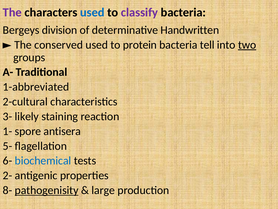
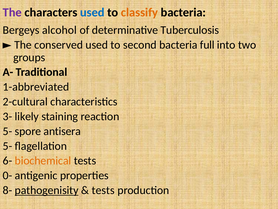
classify colour: purple -> orange (139, 12)
division: division -> alcohol (59, 30)
Handwritten: Handwritten -> Tuberculosis (190, 30)
protein: protein -> second (140, 45)
tell: tell -> full (207, 45)
two underline: present -> none (247, 45)
1-: 1- -> 5- (7, 131)
biochemical colour: blue -> orange (43, 160)
2-: 2- -> 0- (7, 175)
large: large -> tests (103, 190)
